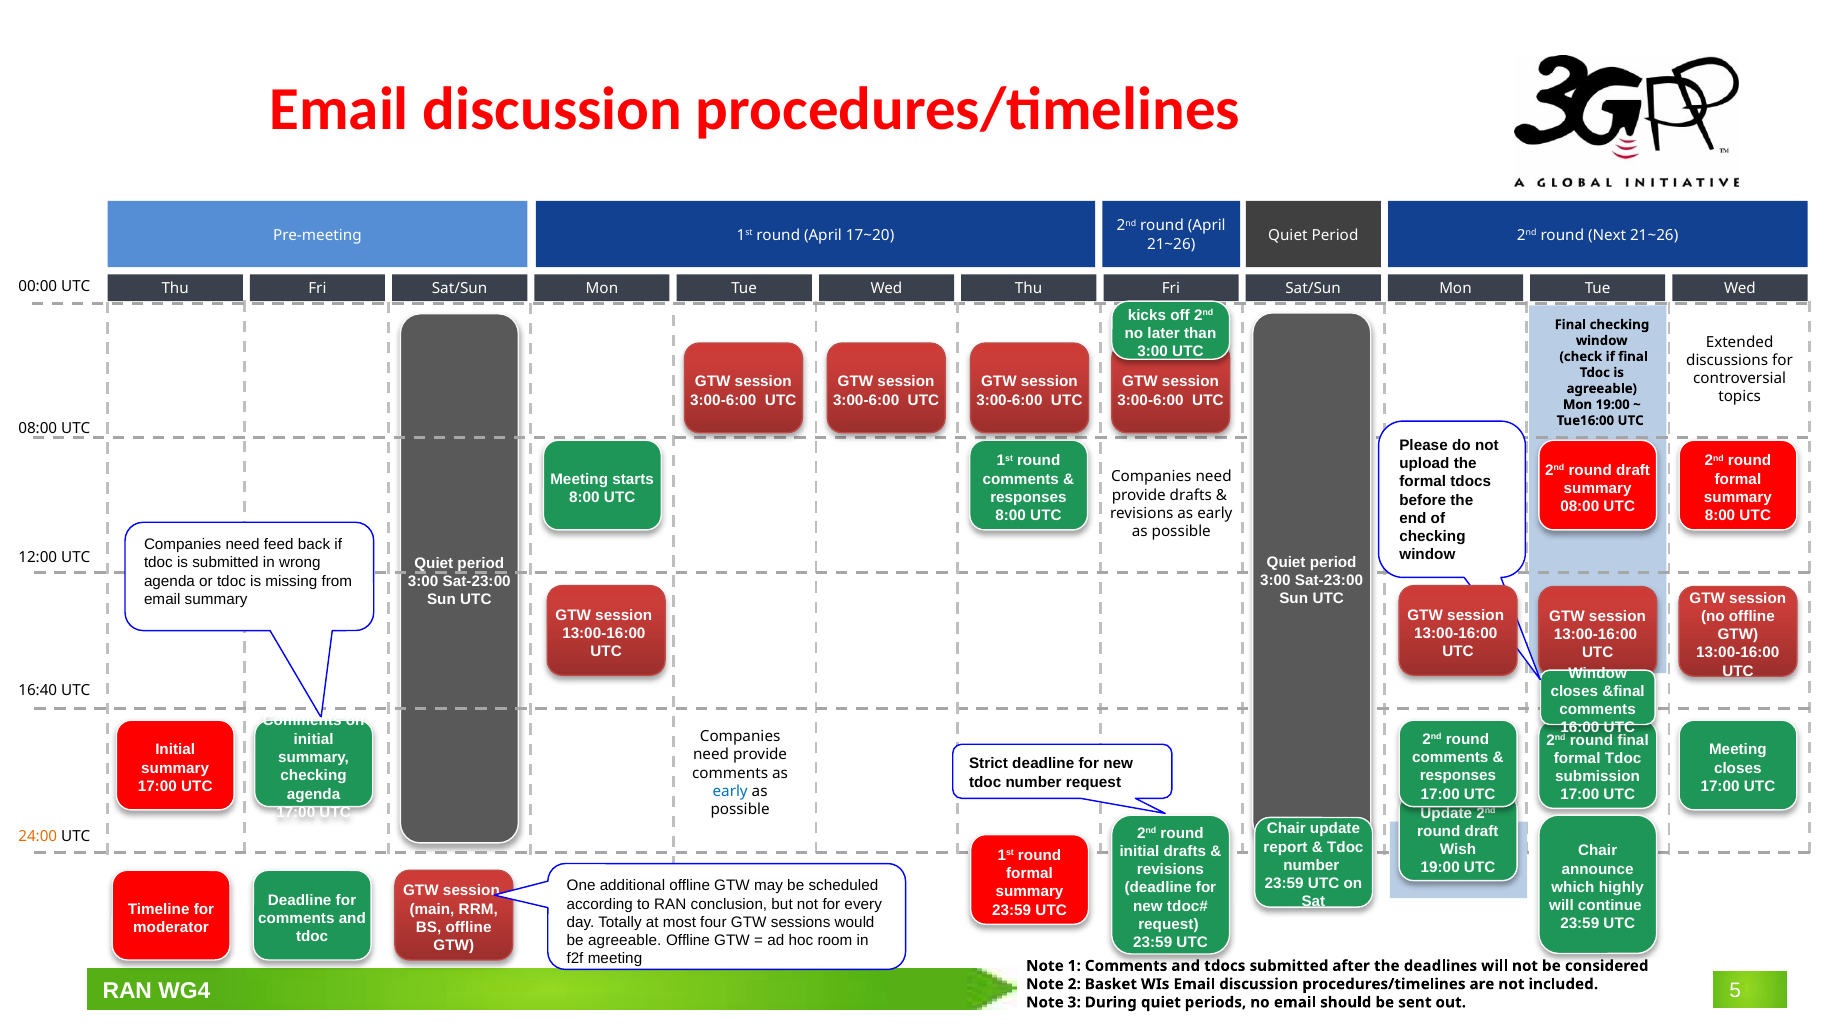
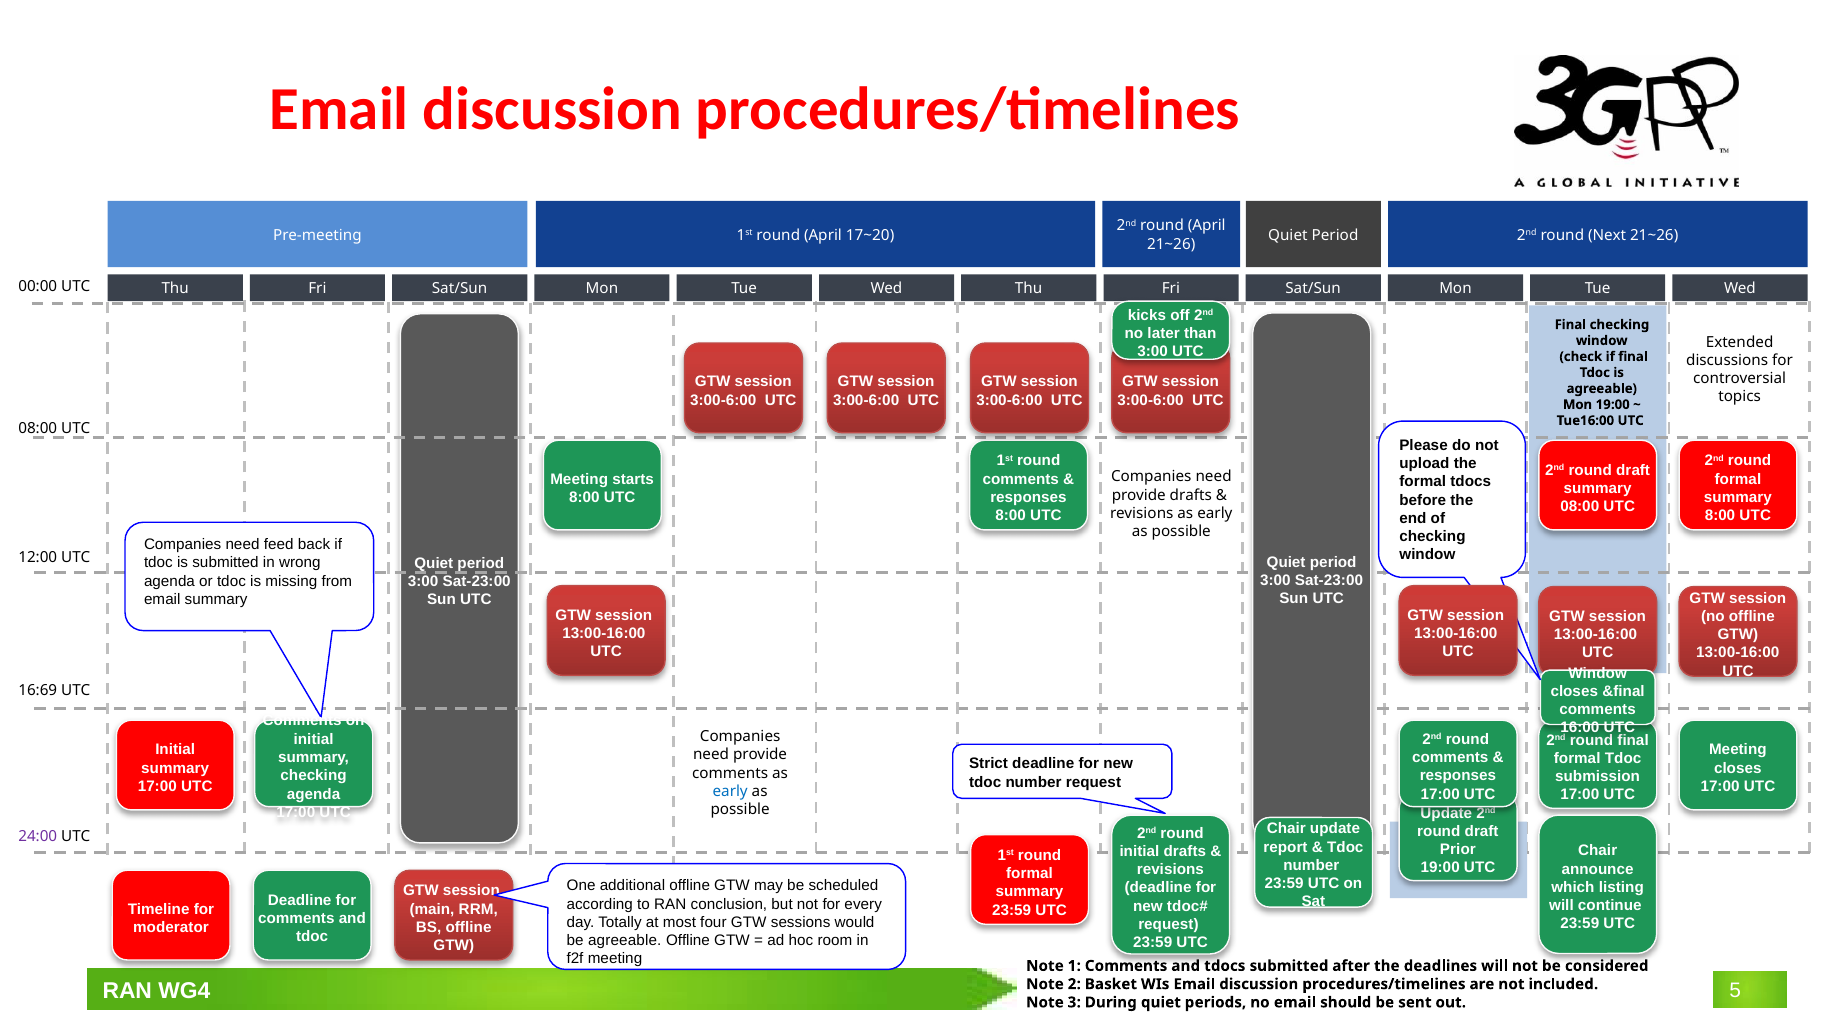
16:40: 16:40 -> 16:69 (38, 691)
24:00 colour: orange -> purple (38, 837)
Wish: Wish -> Prior (1458, 850)
highly: highly -> listing (1621, 888)
